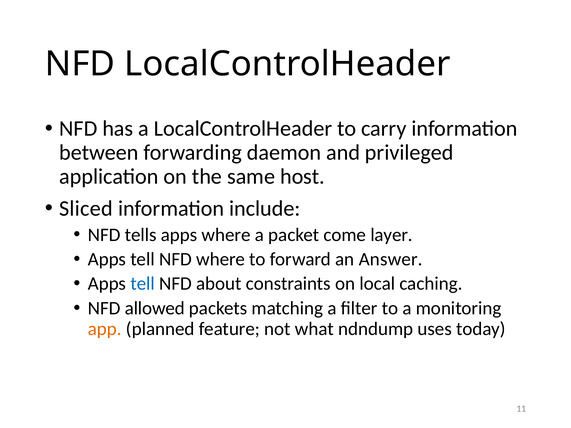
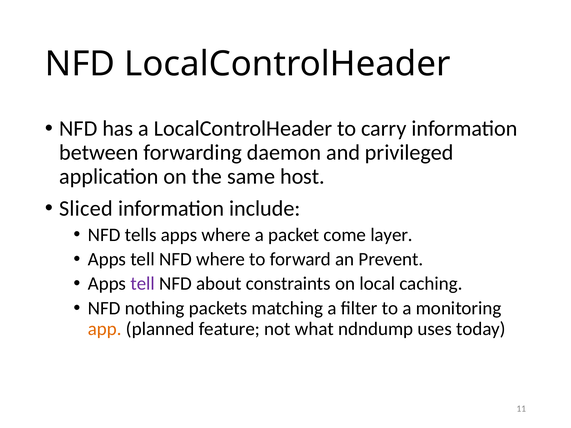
Answer: Answer -> Prevent (391, 259)
tell colour: blue -> purple (143, 284)
allowed: allowed -> nothing (155, 308)
